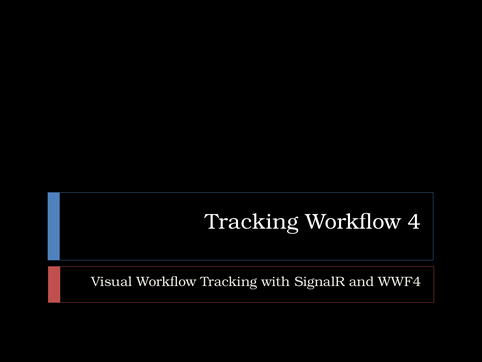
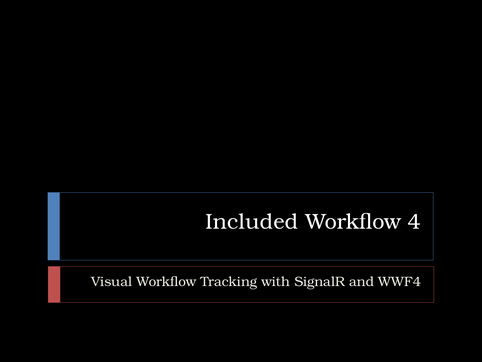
Tracking: Tracking -> Included (252, 222)
